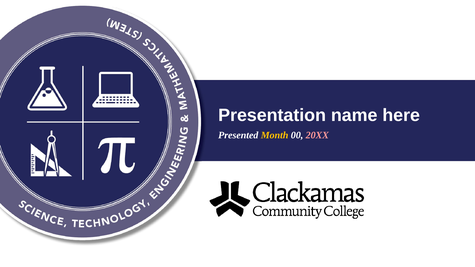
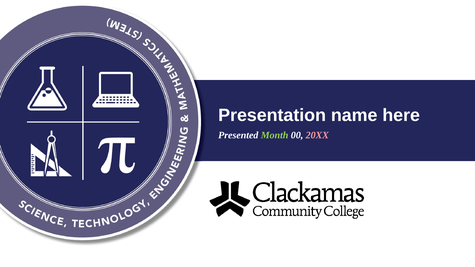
Month colour: yellow -> light green (275, 135)
